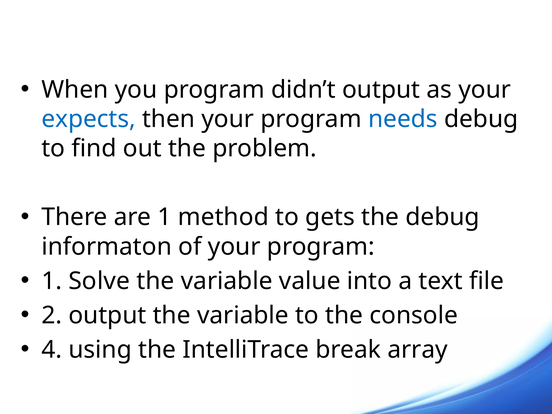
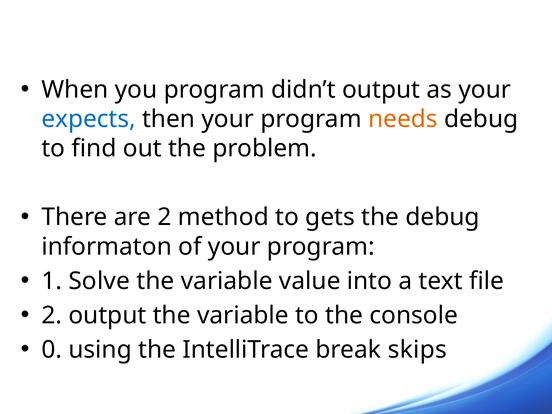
needs colour: blue -> orange (403, 119)
are 1: 1 -> 2 (165, 217)
4: 4 -> 0 (52, 350)
array: array -> skips (417, 350)
